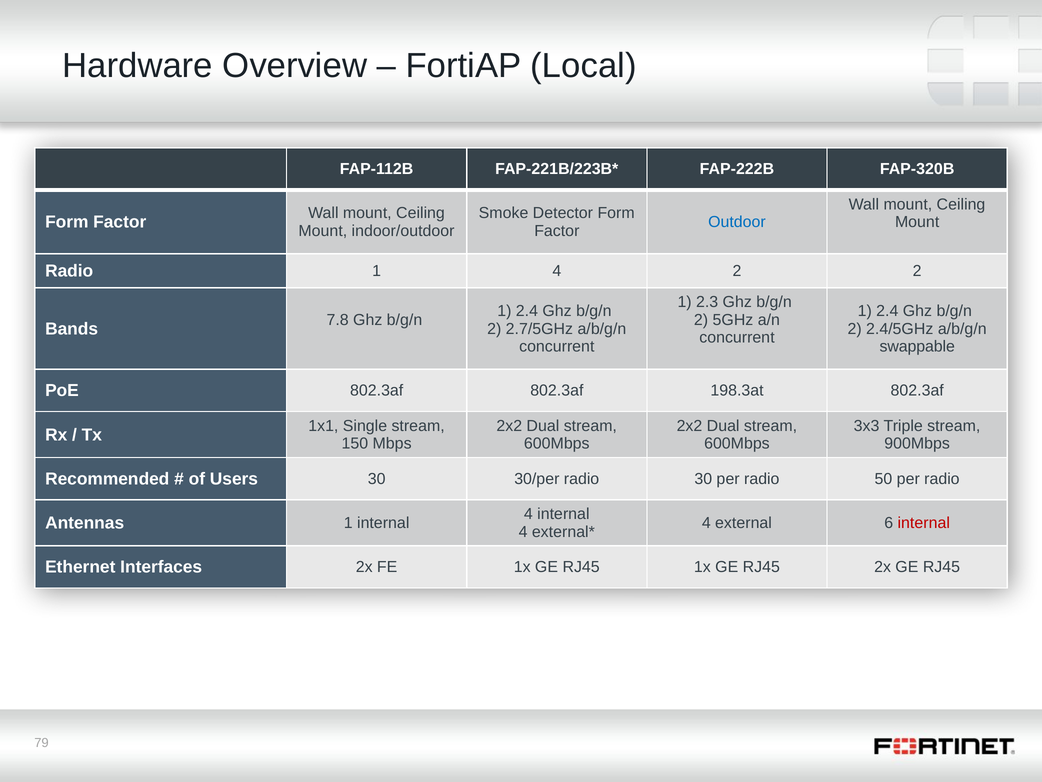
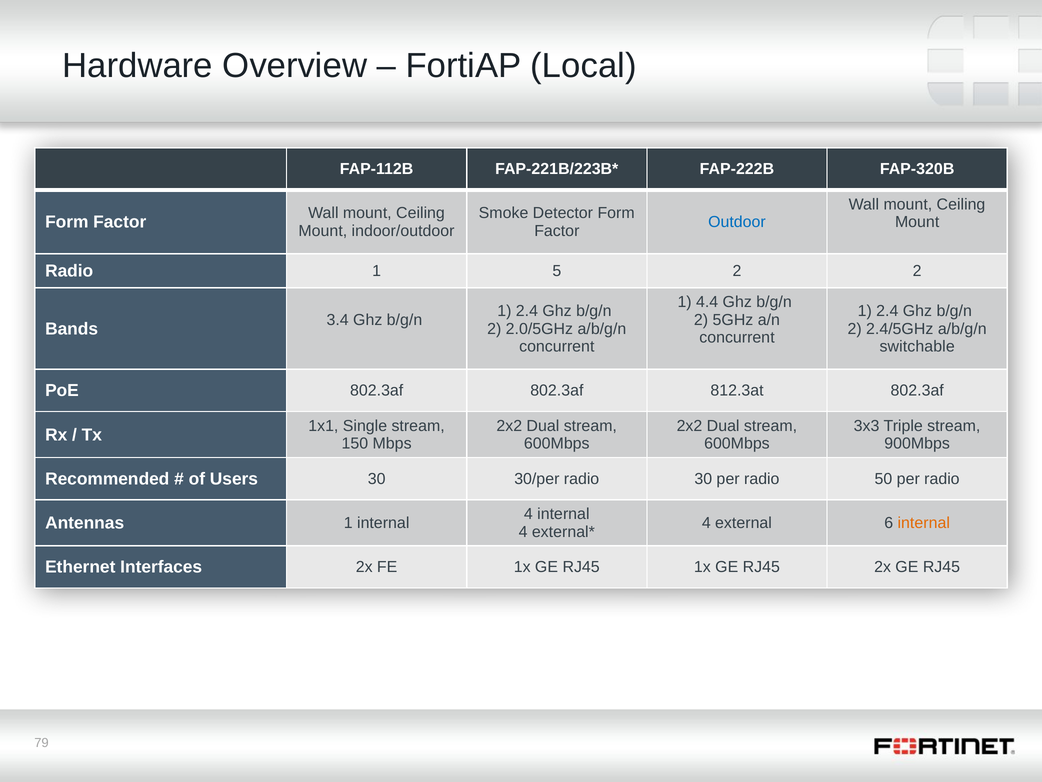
1 4: 4 -> 5 (557, 271)
2.3: 2.3 -> 4.4 (707, 302)
7.8: 7.8 -> 3.4 (338, 320)
2.7/5GHz: 2.7/5GHz -> 2.0/5GHz (539, 329)
swappable: swappable -> switchable (917, 346)
198.3at: 198.3at -> 812.3at (737, 390)
internal colour: red -> orange (924, 523)
